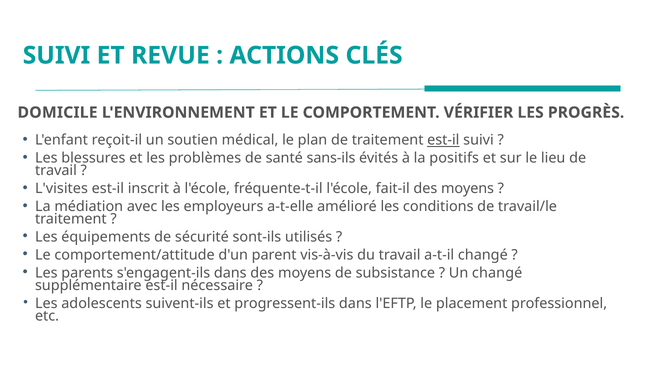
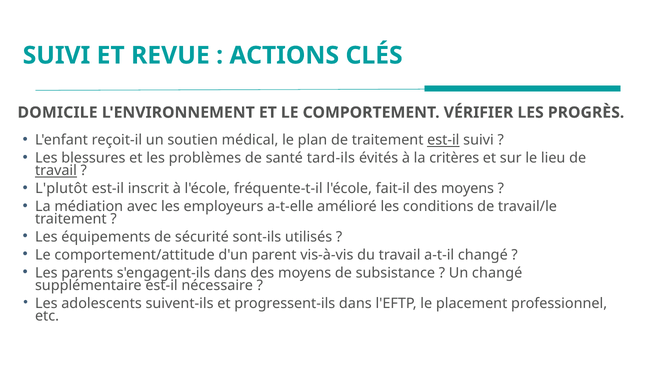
sans-ils: sans-ils -> tard-ils (331, 158)
positifs: positifs -> critères (454, 158)
travail underline: none -> present (56, 171)
L'visites: L'visites -> L'plutôt (61, 188)
